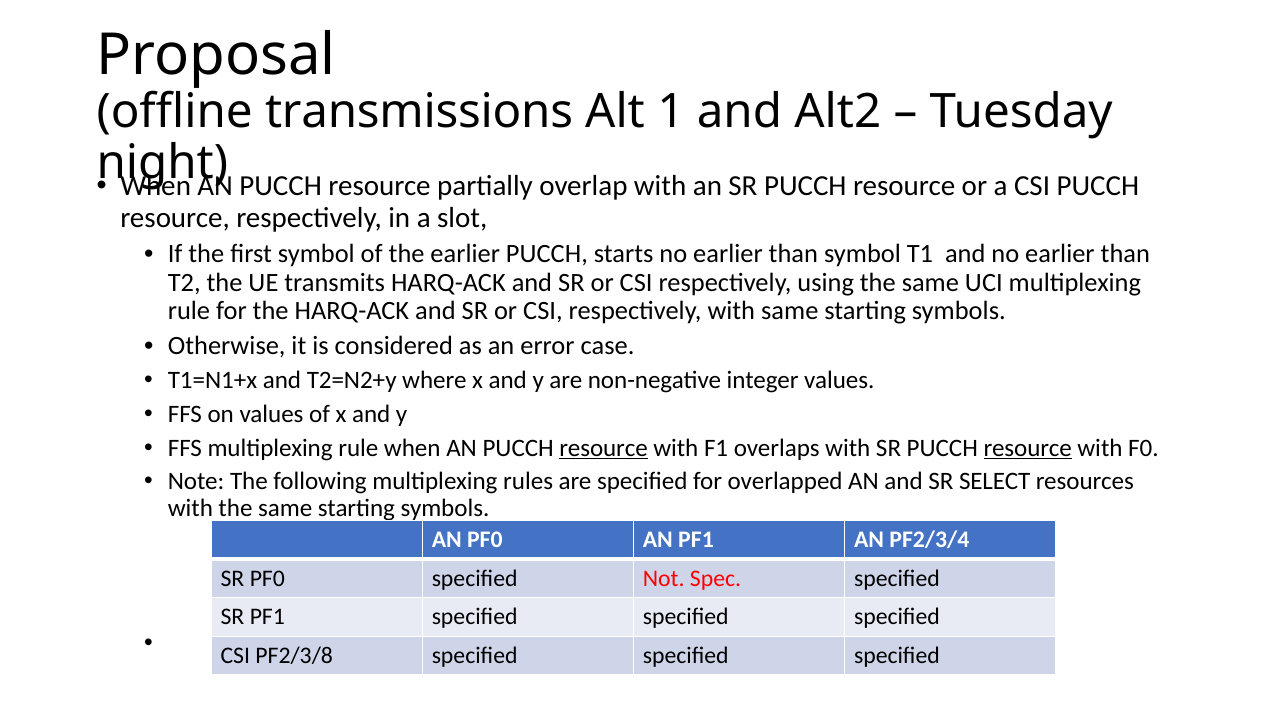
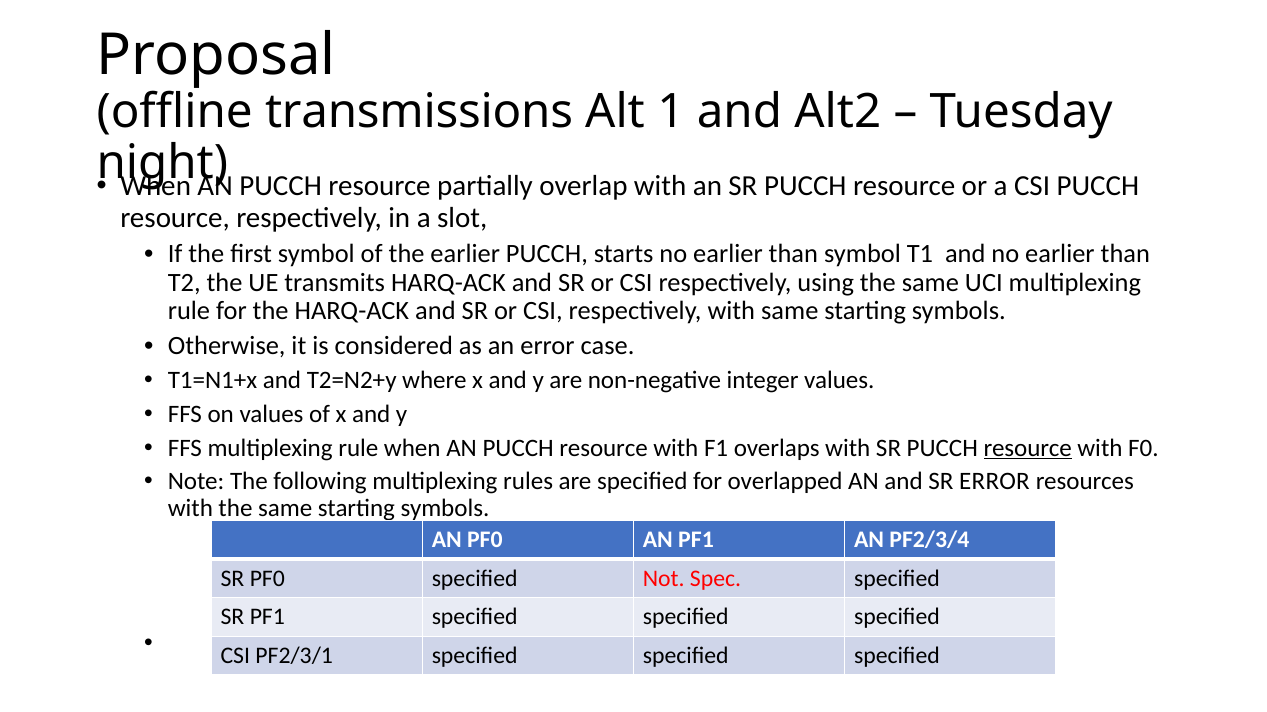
resource underline: present -> none (604, 448)
SR SELECT: SELECT -> ERROR (994, 482)
PF2/3/8: PF2/3/8 -> PF2/3/1 (294, 656)
